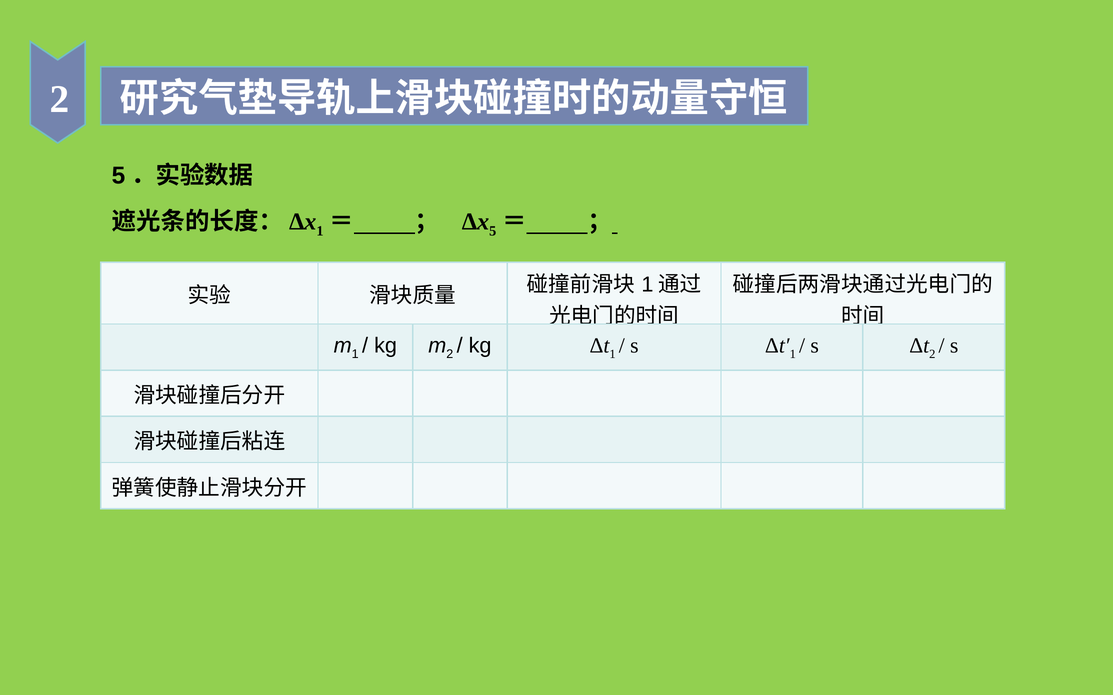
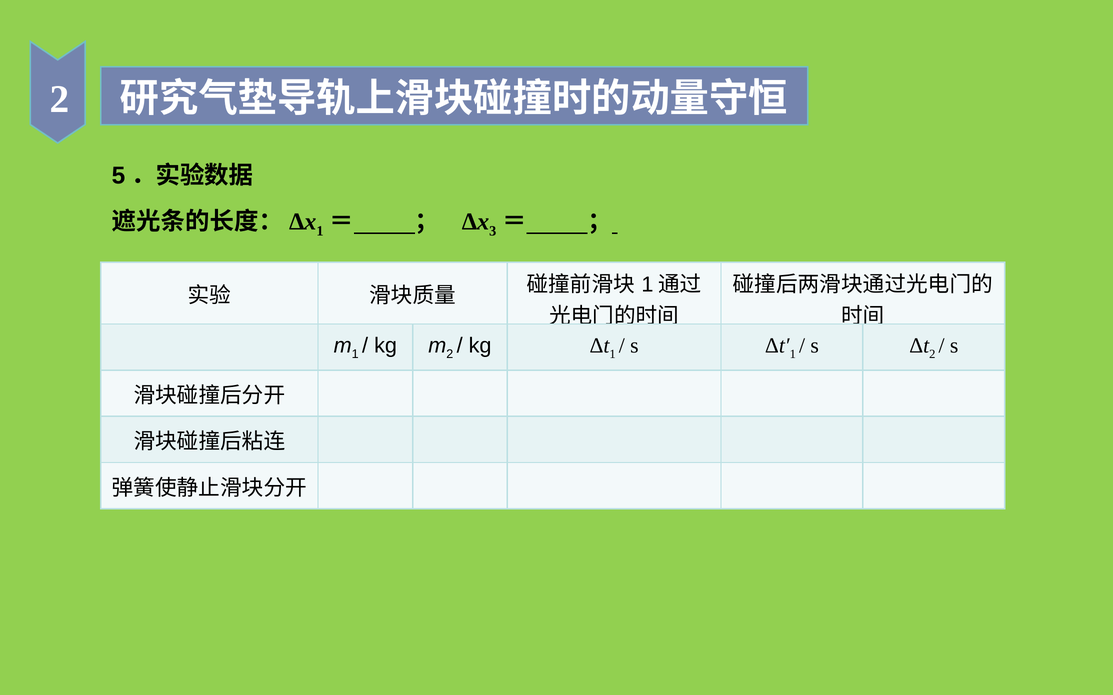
5: 5 -> 3 (493, 231)
